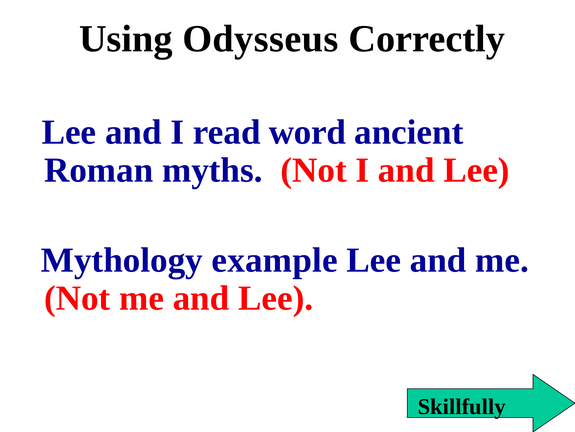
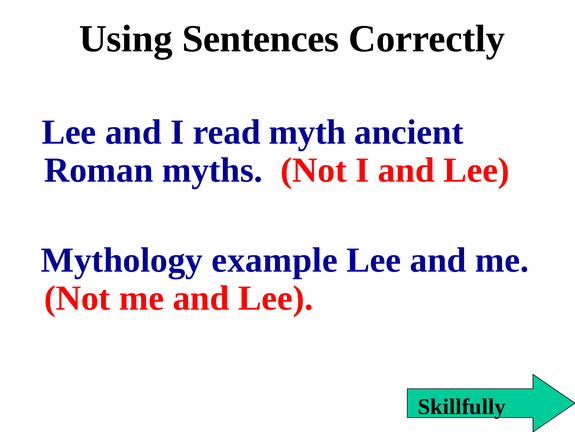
Odysseus: Odysseus -> Sentences (261, 39)
word: word -> myth (307, 132)
